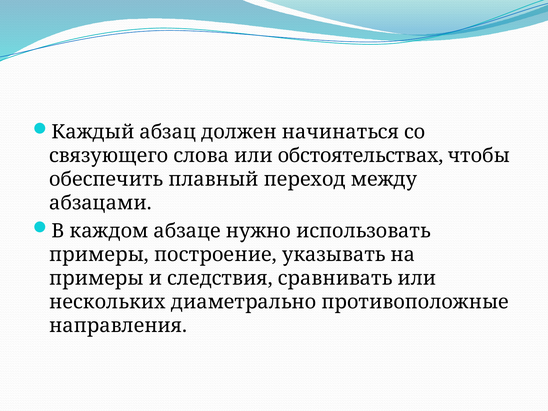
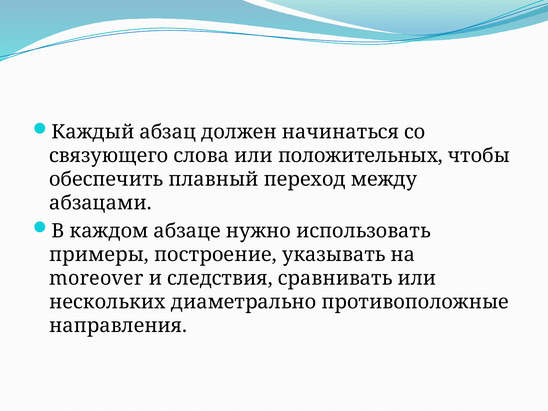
обстоятельствах: обстоятельствах -> положительных (360, 156)
примеры: примеры -> moreover (96, 278)
